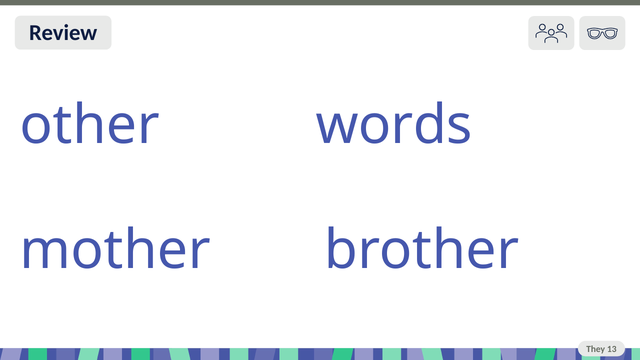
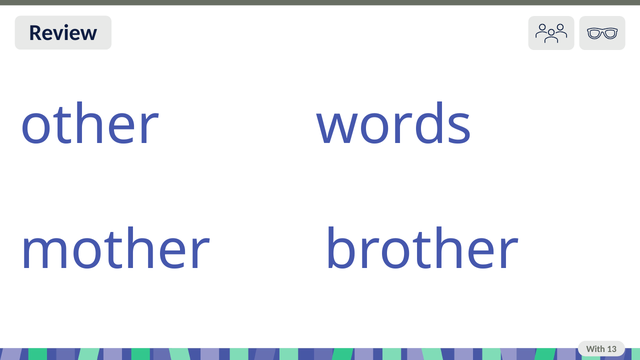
They: They -> With (596, 349)
